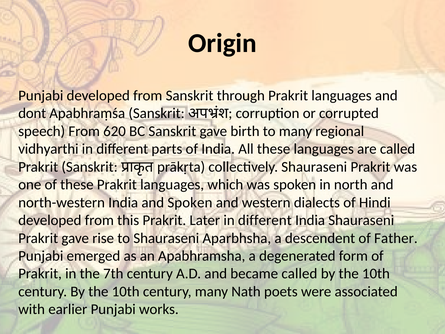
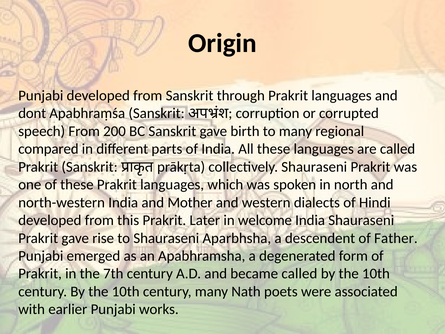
620: 620 -> 200 (115, 131)
vidhyarthi: vidhyarthi -> compared (48, 149)
and Spoken: Spoken -> Mother (190, 202)
Later in different: different -> welcome (265, 220)
